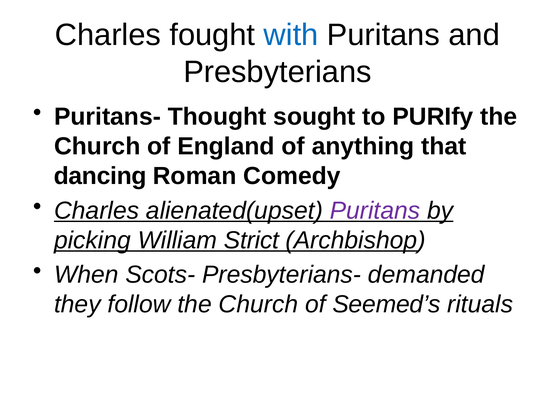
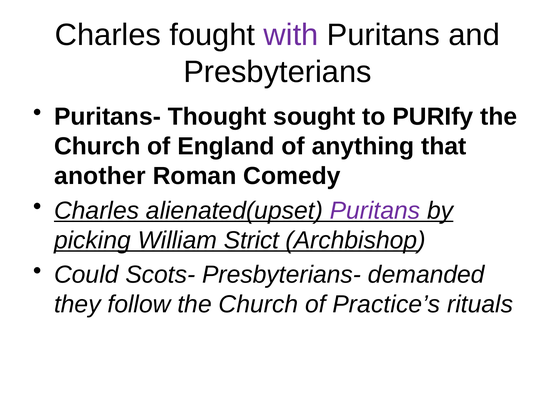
with colour: blue -> purple (291, 35)
dancing: dancing -> another (100, 176)
When: When -> Could (86, 274)
Seemed’s: Seemed’s -> Practice’s (386, 304)
